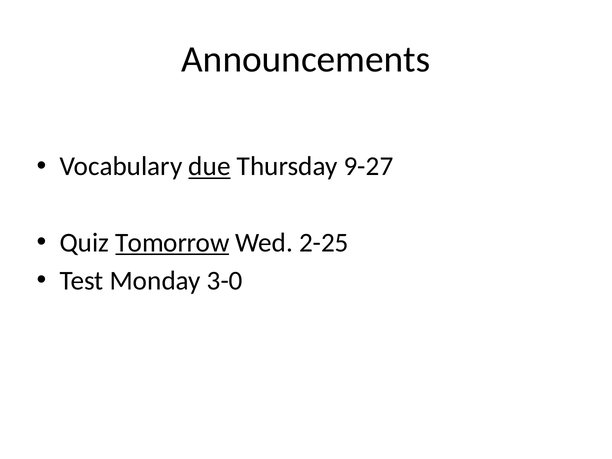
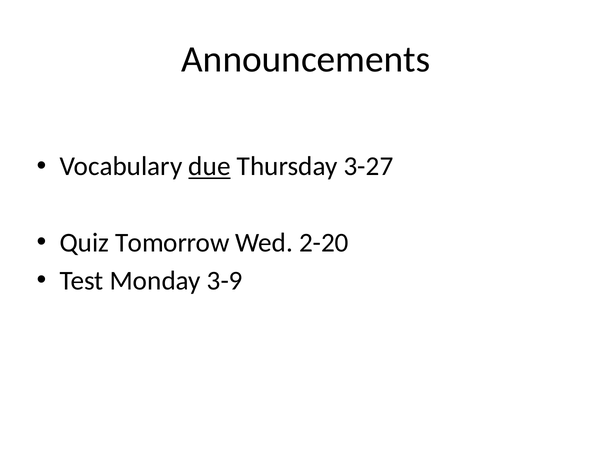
9-27: 9-27 -> 3-27 (368, 166)
Tomorrow underline: present -> none (172, 243)
2-25: 2-25 -> 2-20 (324, 243)
3-0: 3-0 -> 3-9 (225, 281)
